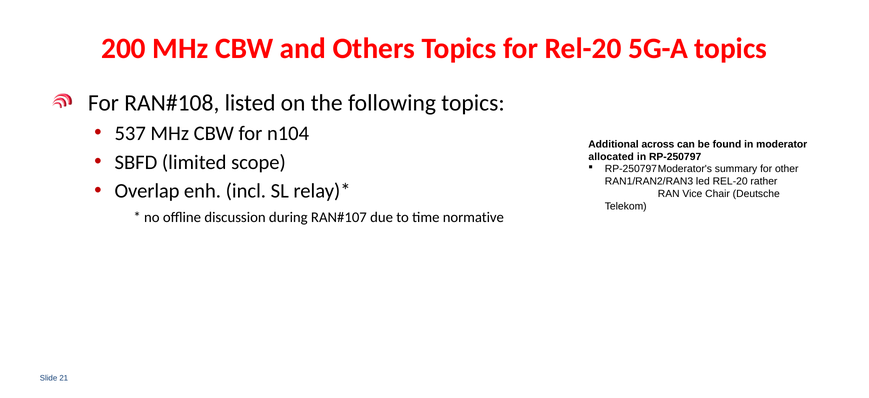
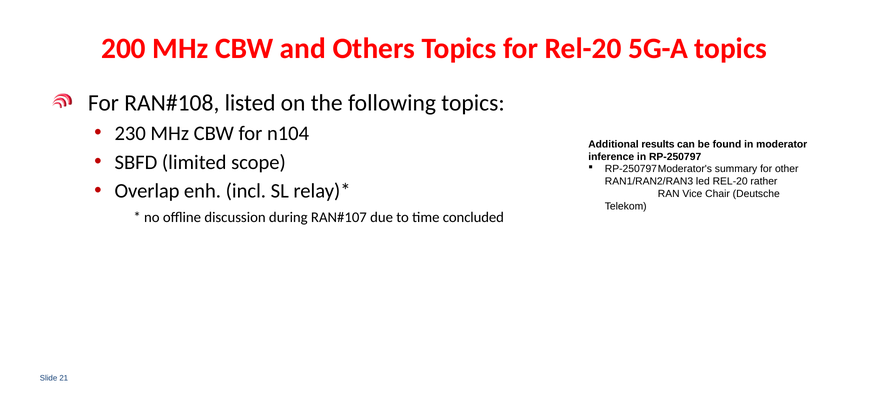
537: 537 -> 230 (130, 133)
across: across -> results (658, 144)
allocated: allocated -> inference (611, 156)
normative: normative -> concluded (473, 217)
